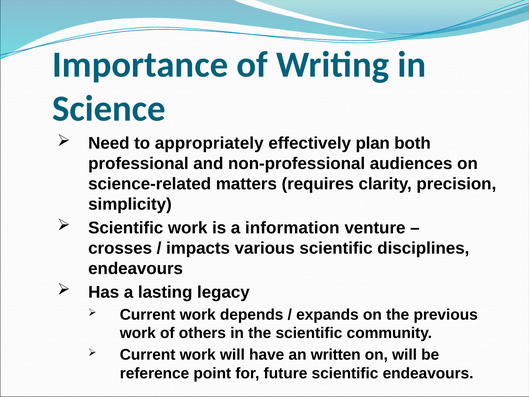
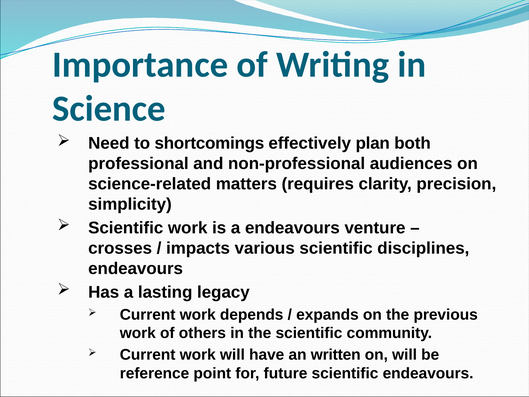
appropriately: appropriately -> shortcomings (209, 143)
a information: information -> endeavours (292, 228)
